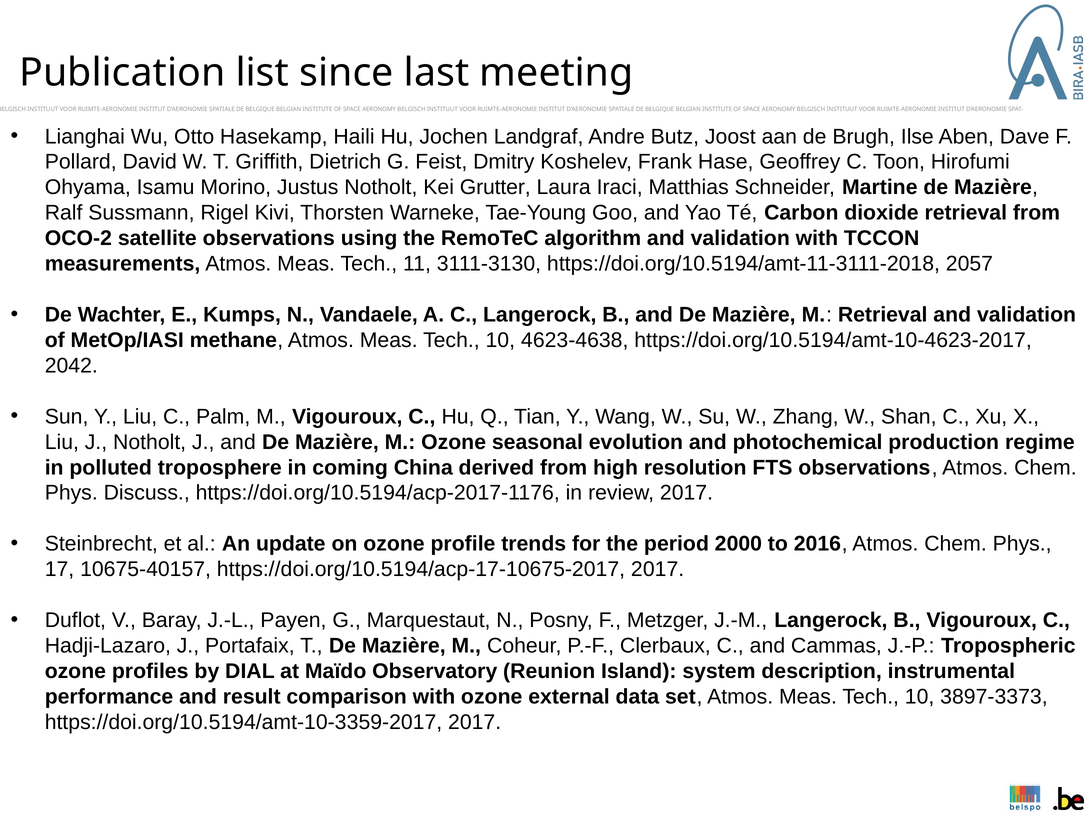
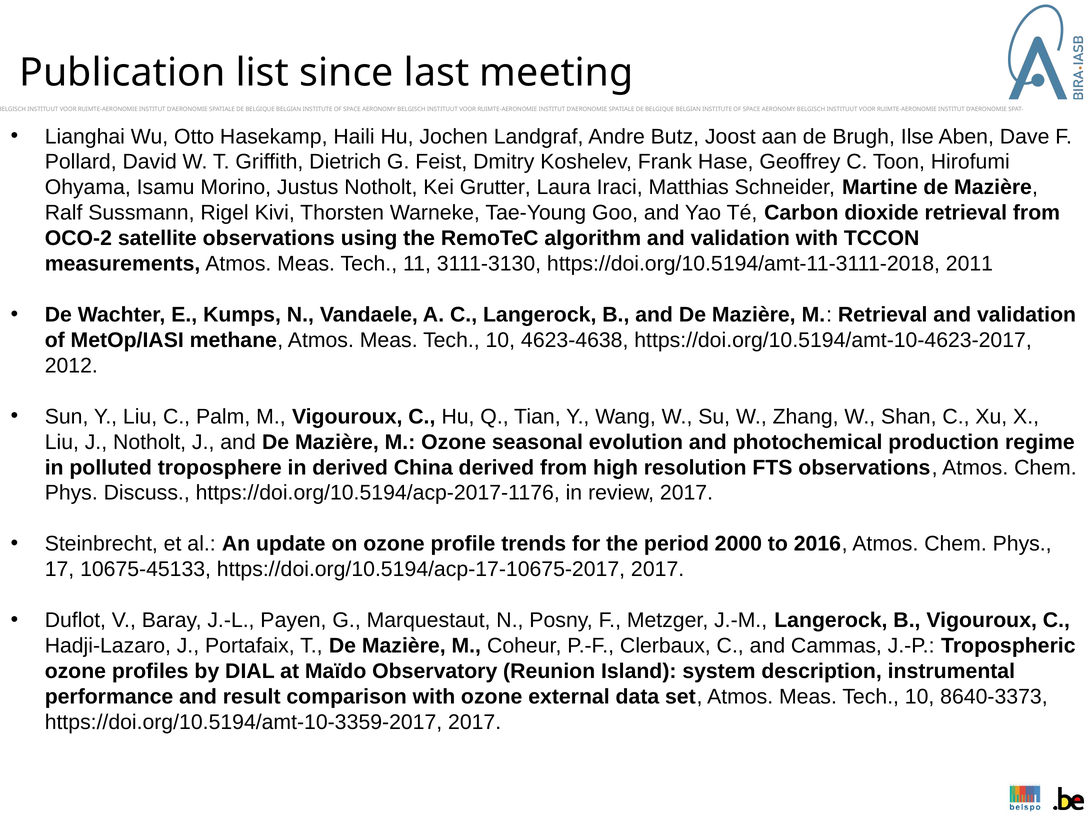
2057: 2057 -> 2011 (969, 264)
2042: 2042 -> 2012 (71, 365)
in coming: coming -> derived (350, 467)
10675-40157: 10675-40157 -> 10675-45133 (146, 569)
3897-3373: 3897-3373 -> 8640-3373 (994, 696)
